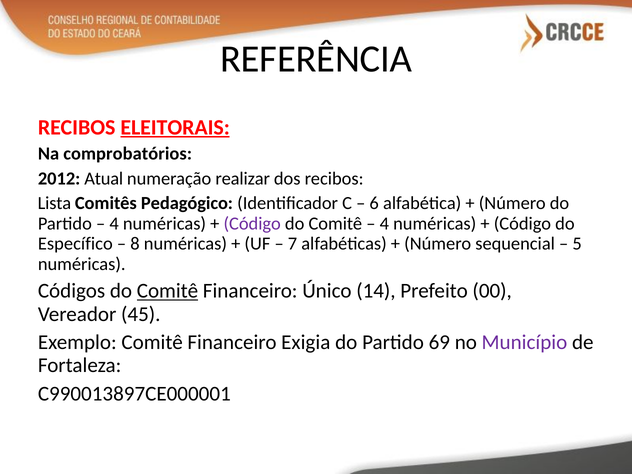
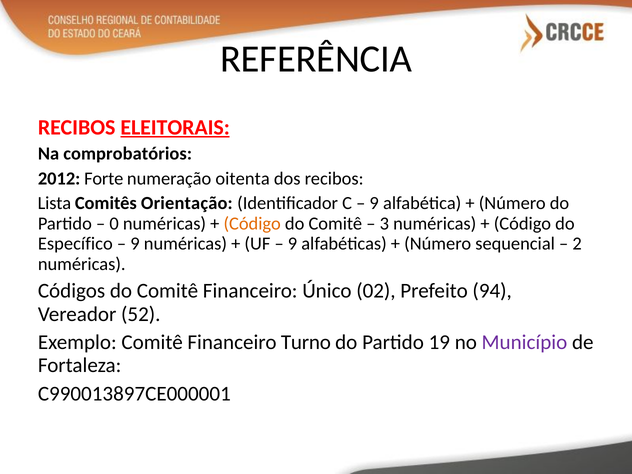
Atual: Atual -> Forte (104, 178)
realizar: realizar -> oitenta (243, 178)
Pedagógico: Pedagógico -> Orientação (187, 203)
6: 6 -> 9 (374, 203)
4: 4 -> 0 (114, 223)
Código colour: purple -> orange (252, 223)
4: 4 -> 3 (384, 223)
8: 8 -> 9 (135, 244)
7: 7 -> 9 (292, 244)
5: 5 -> 2 (577, 244)
Comitê underline: present -> none (168, 291)
14: 14 -> 02 (376, 291)
00: 00 -> 94 (492, 291)
45: 45 -> 52 (141, 314)
Exigia: Exigia -> Turno (306, 342)
69: 69 -> 19 (439, 342)
